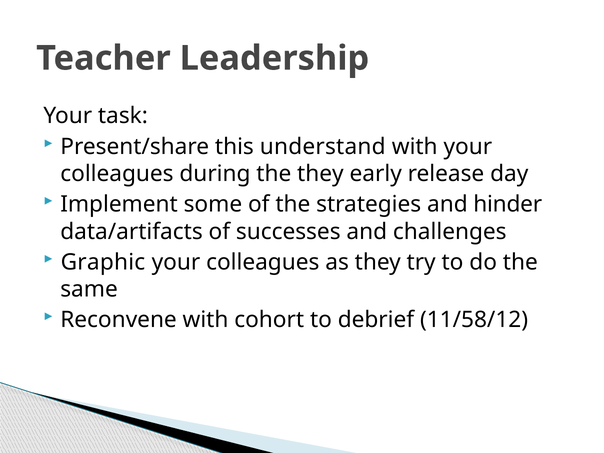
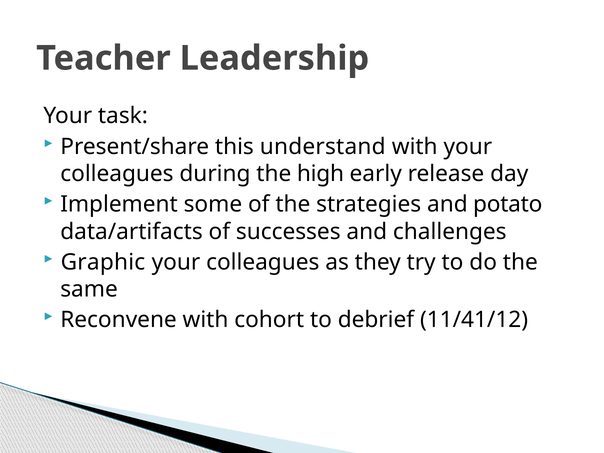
the they: they -> high (321, 174)
hinder: hinder -> potato (508, 204)
11/58/12: 11/58/12 -> 11/41/12 (474, 320)
